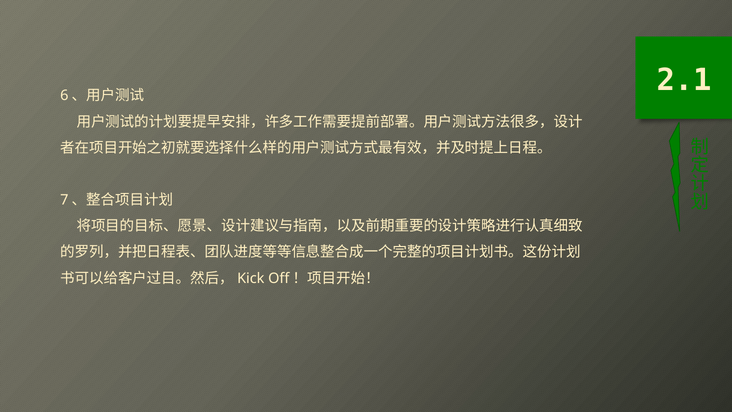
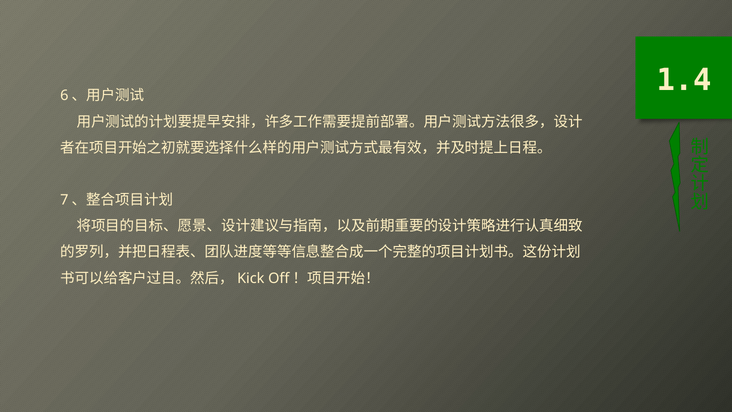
2.1: 2.1 -> 1.4 (684, 80)
